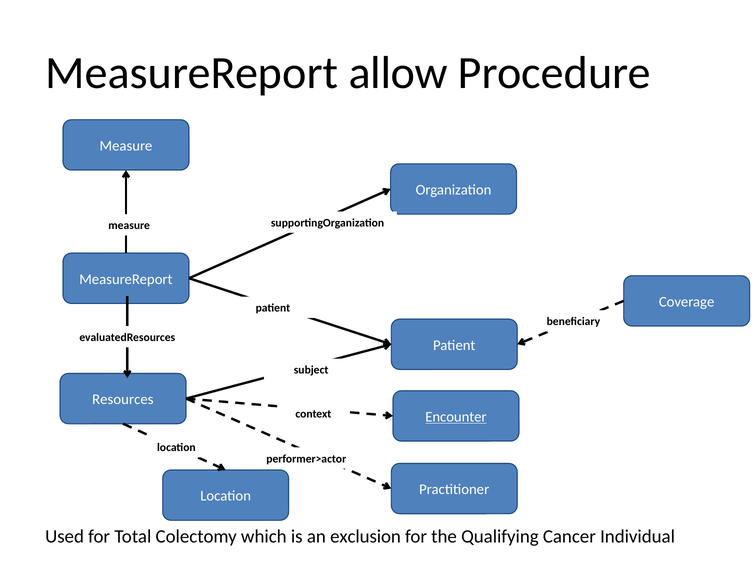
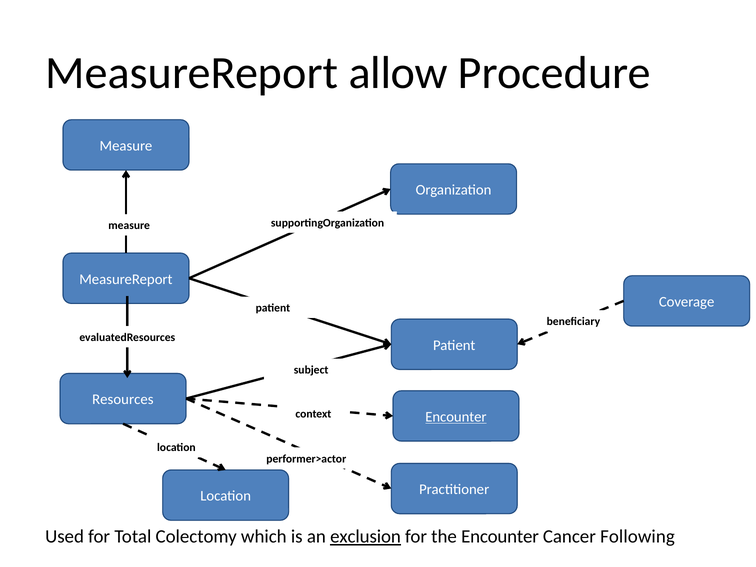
exclusion underline: none -> present (366, 537)
the Qualifying: Qualifying -> Encounter (500, 537)
Individual: Individual -> Following (637, 537)
